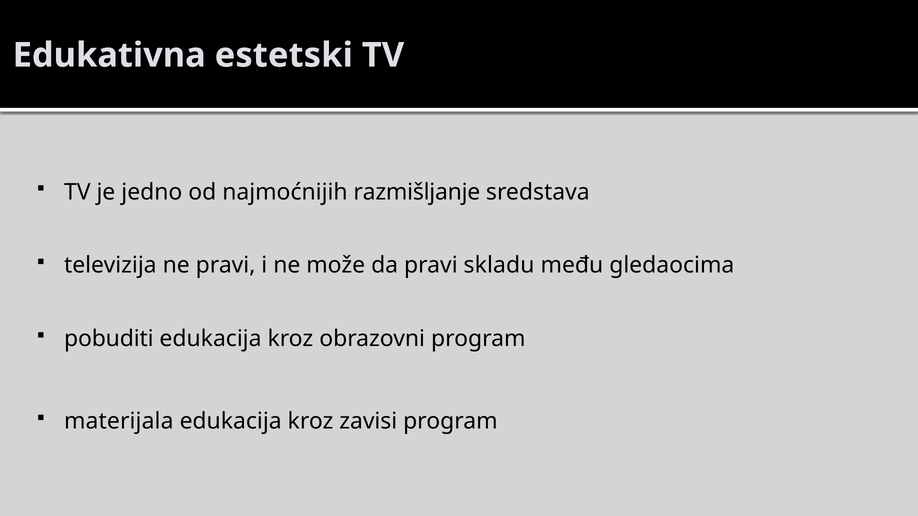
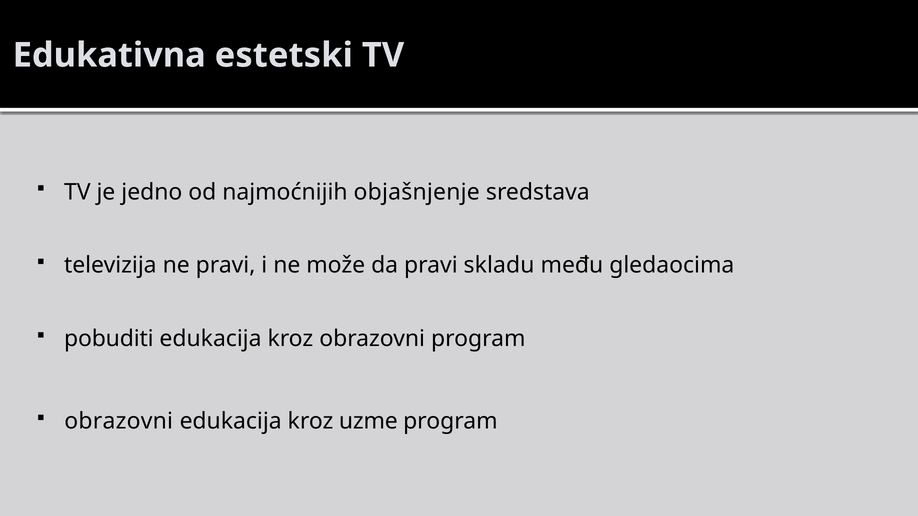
razmišljanje: razmišljanje -> objašnjenje (417, 192)
materijala: materijala -> obrazovni (119, 422)
zavisi: zavisi -> uzme (368, 422)
